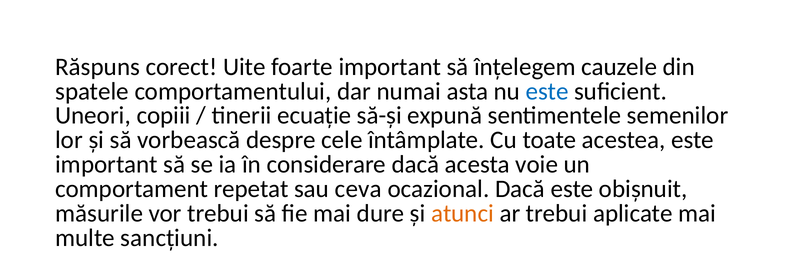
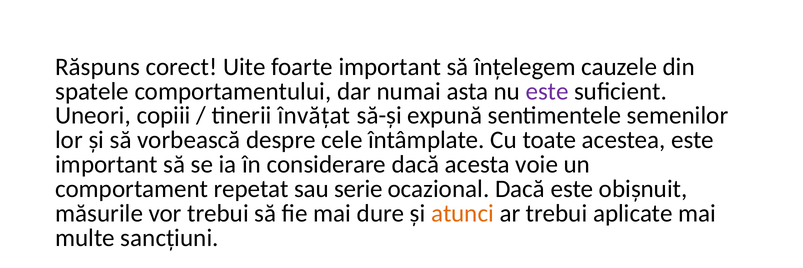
este colour: blue -> purple (547, 91)
ecuație: ecuație -> învățat (314, 116)
ceva: ceva -> serie (358, 189)
